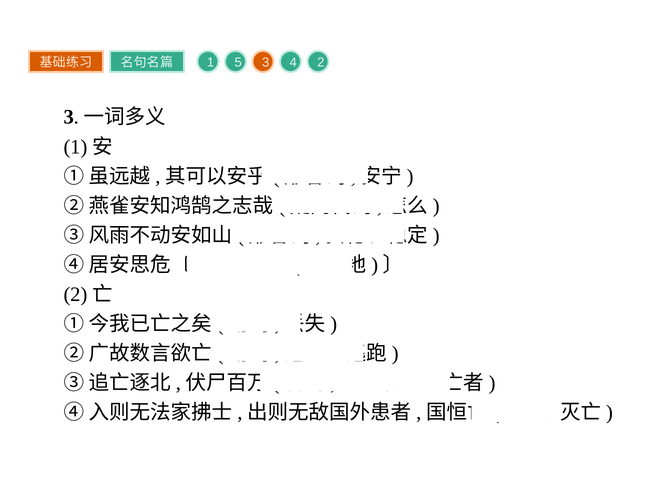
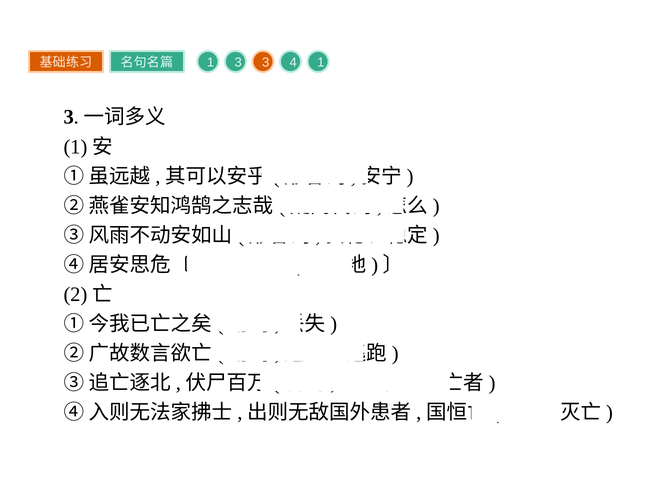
1 5: 5 -> 3 (238, 62)
4 2: 2 -> 1 (321, 62)
